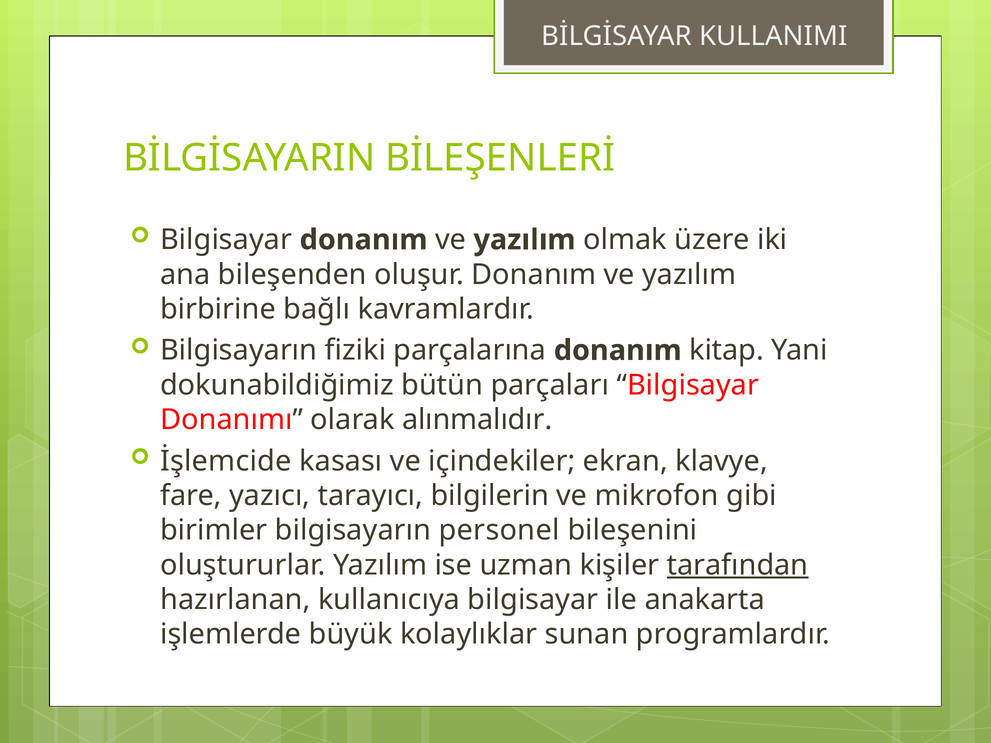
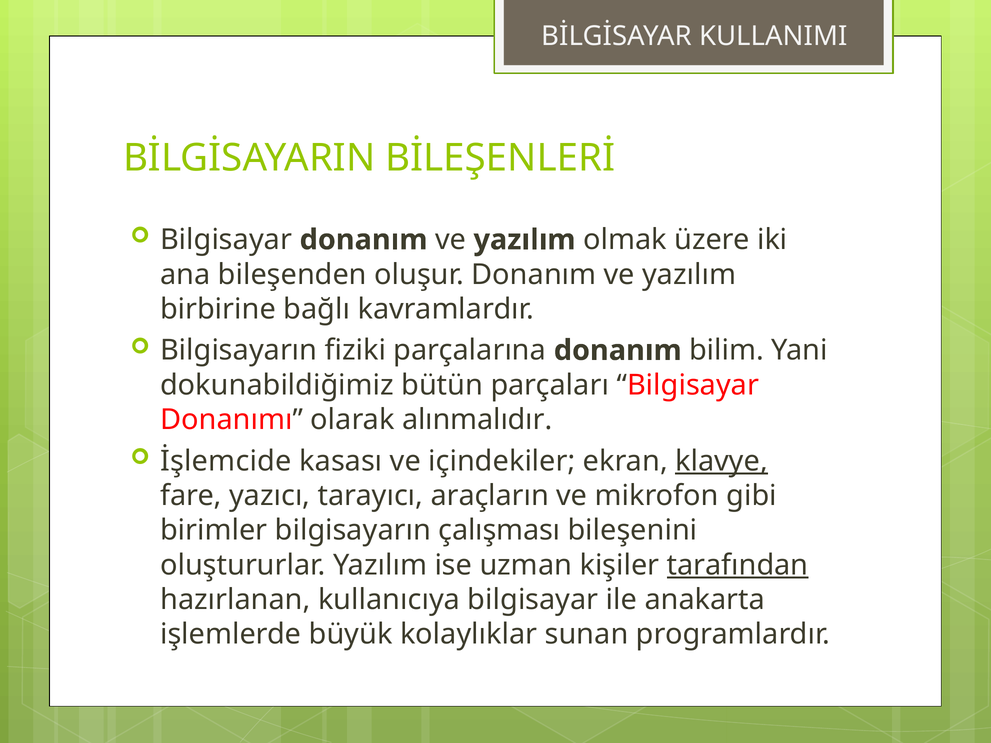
kitap: kitap -> bilim (727, 351)
klavye underline: none -> present (721, 461)
bilgilerin: bilgilerin -> araçların (490, 496)
personel: personel -> çalışması (499, 531)
